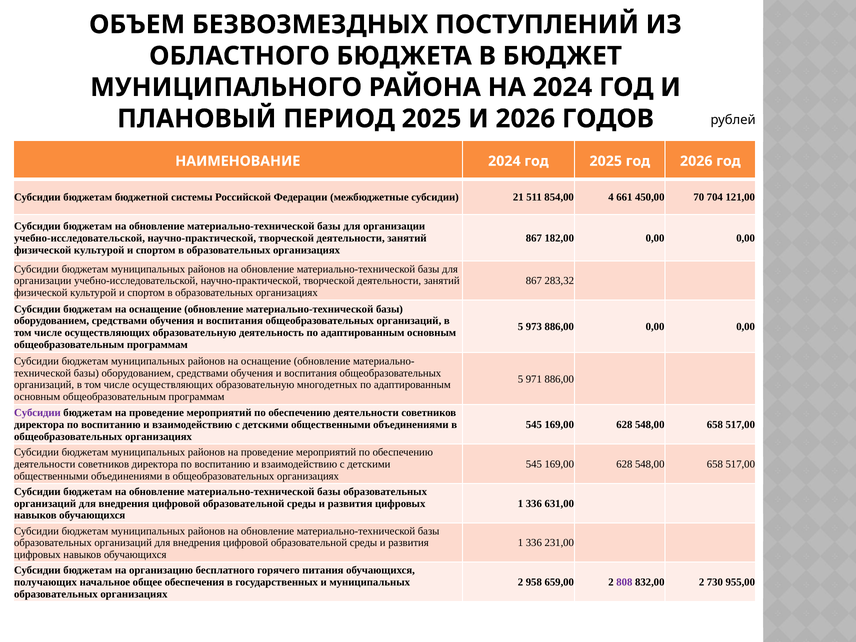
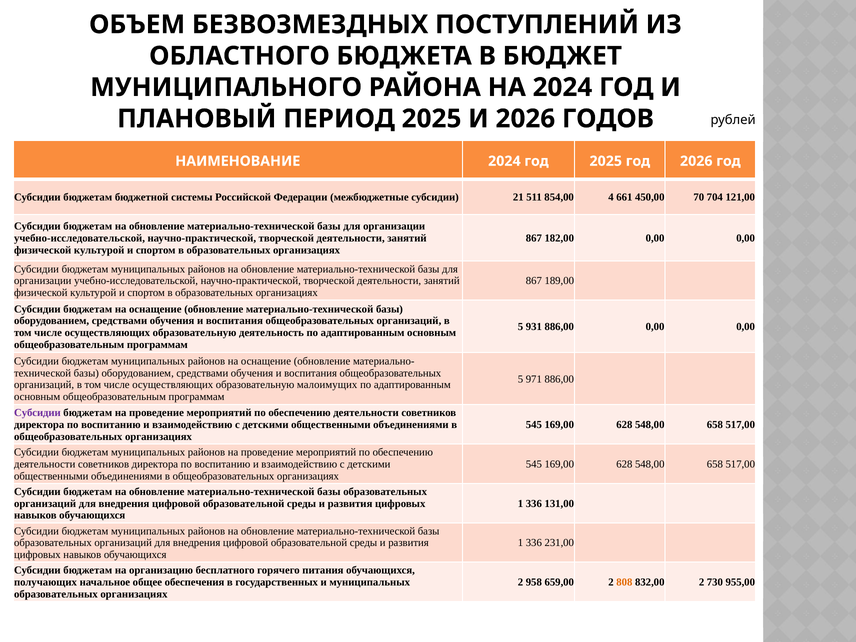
283,32: 283,32 -> 189,00 (559, 281)
973: 973 -> 931 (534, 327)
многодетных: многодетных -> малоимущих (327, 385)
631,00: 631,00 -> 131,00 (559, 504)
808 colour: purple -> orange (624, 582)
